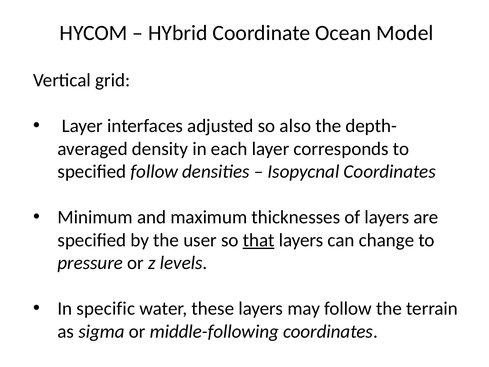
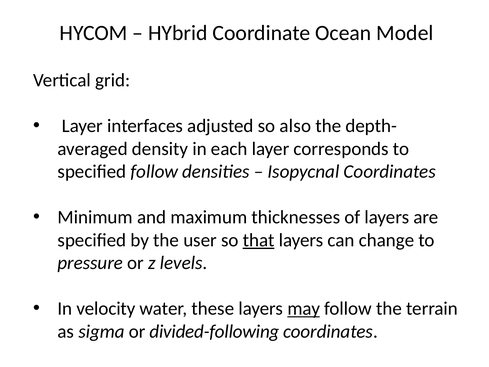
specific: specific -> velocity (106, 308)
may underline: none -> present (304, 308)
middle-following: middle-following -> divided-following (214, 331)
